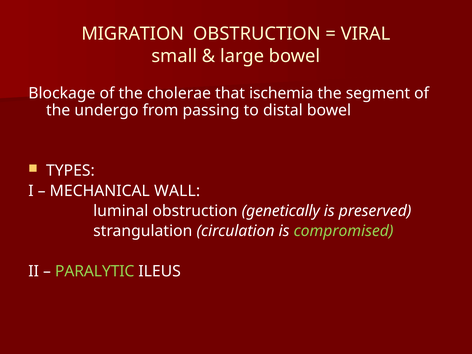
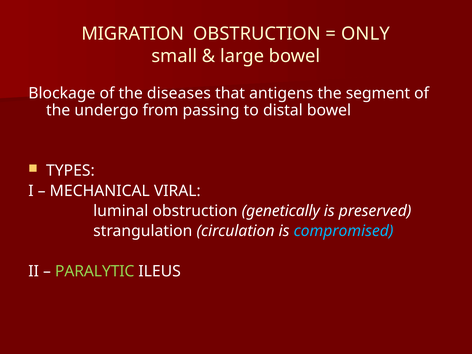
VIRAL: VIRAL -> ONLY (365, 34)
cholerae: cholerae -> diseases (179, 93)
ischemia: ischemia -> antigens (281, 93)
WALL: WALL -> VIRAL (177, 191)
compromised colour: light green -> light blue (344, 231)
